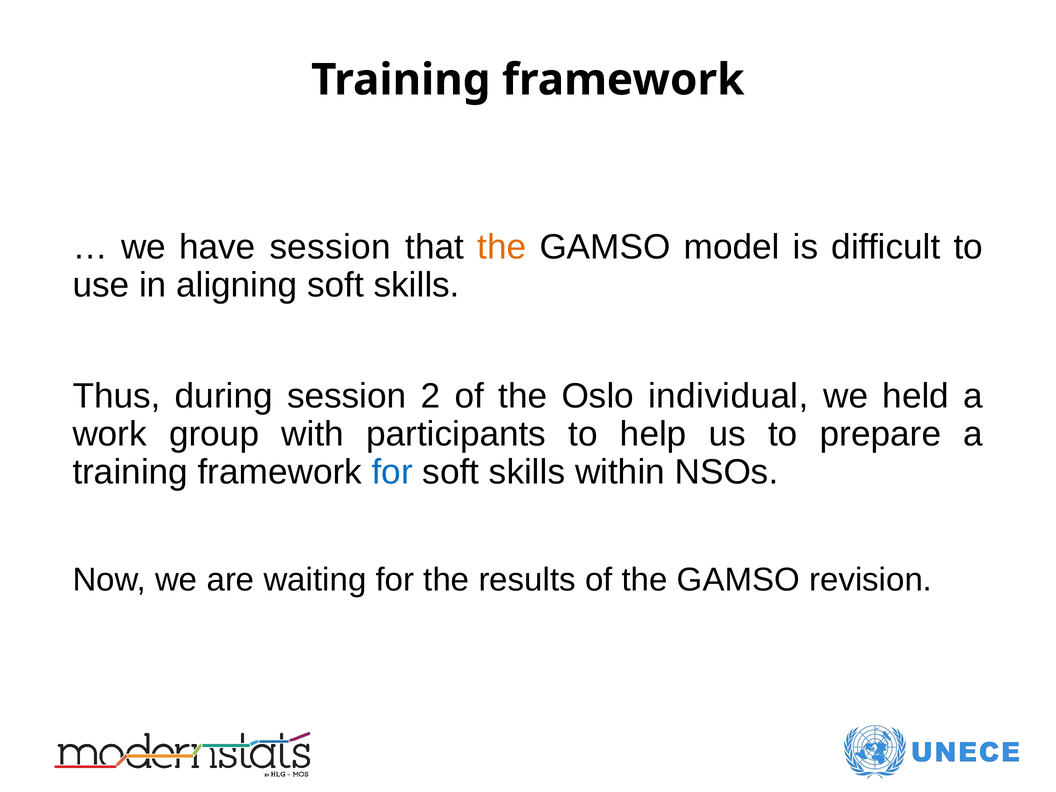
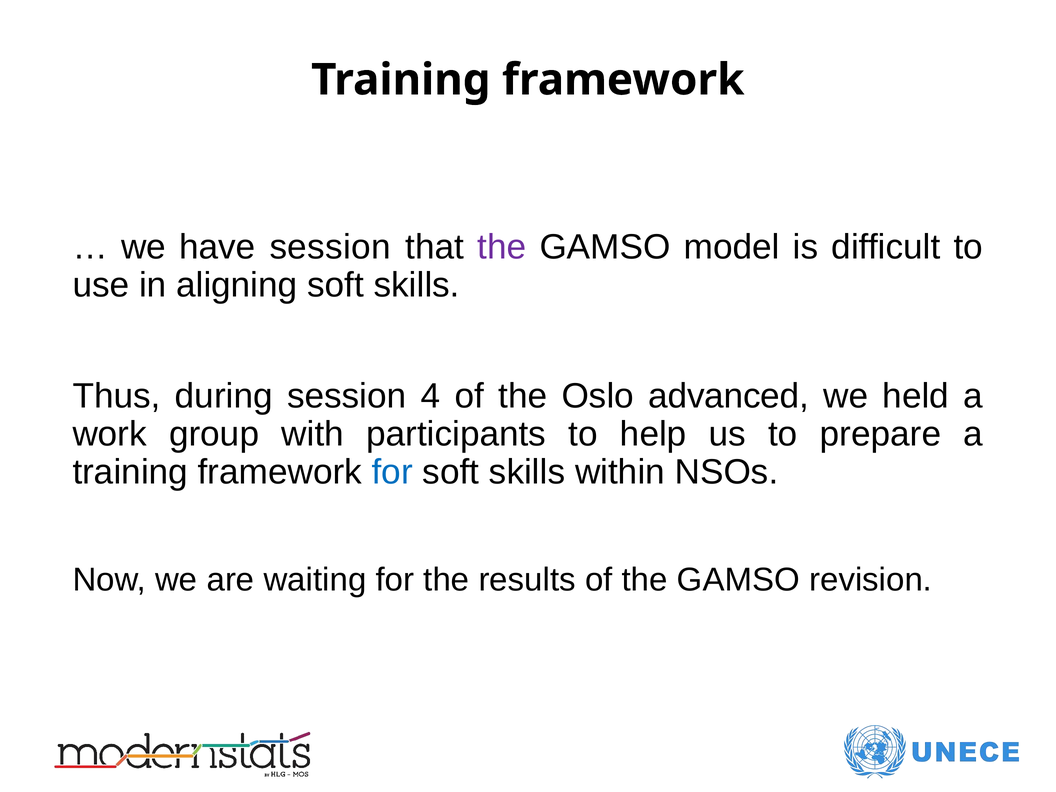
the colour: orange -> purple (502, 247)
2: 2 -> 4 (430, 396)
individual: individual -> advanced (729, 396)
